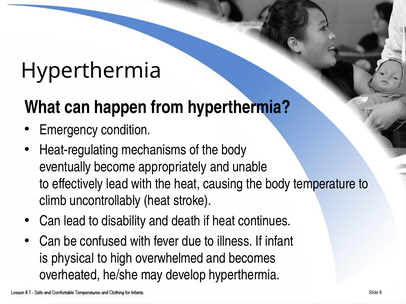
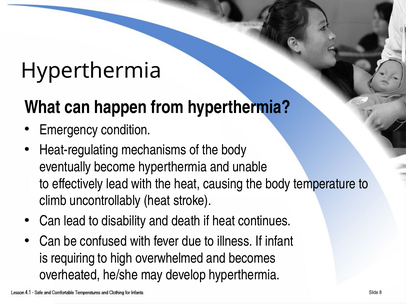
become appropriately: appropriately -> hyperthermia (173, 167)
physical: physical -> requiring (73, 258)
